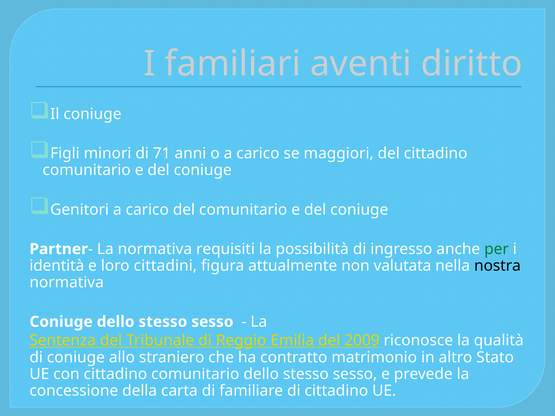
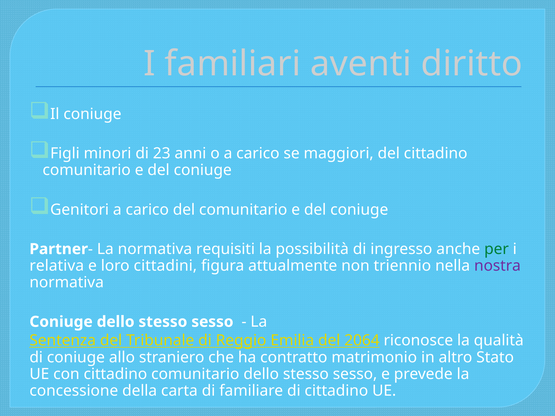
71: 71 -> 23 (162, 154)
identità: identità -> relativa (57, 266)
valutata: valutata -> triennio (402, 266)
nostra colour: black -> purple (497, 266)
2009: 2009 -> 2064 (362, 340)
